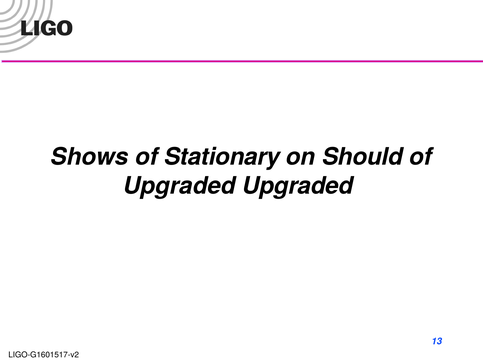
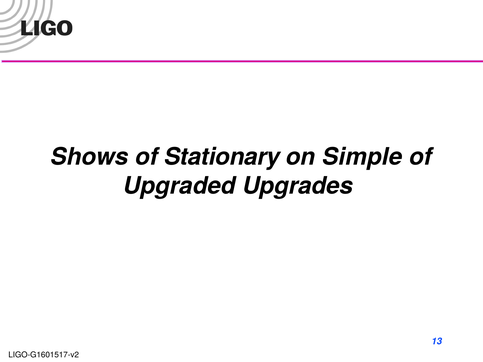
Should: Should -> Simple (362, 157)
Upgraded Upgraded: Upgraded -> Upgrades (298, 186)
